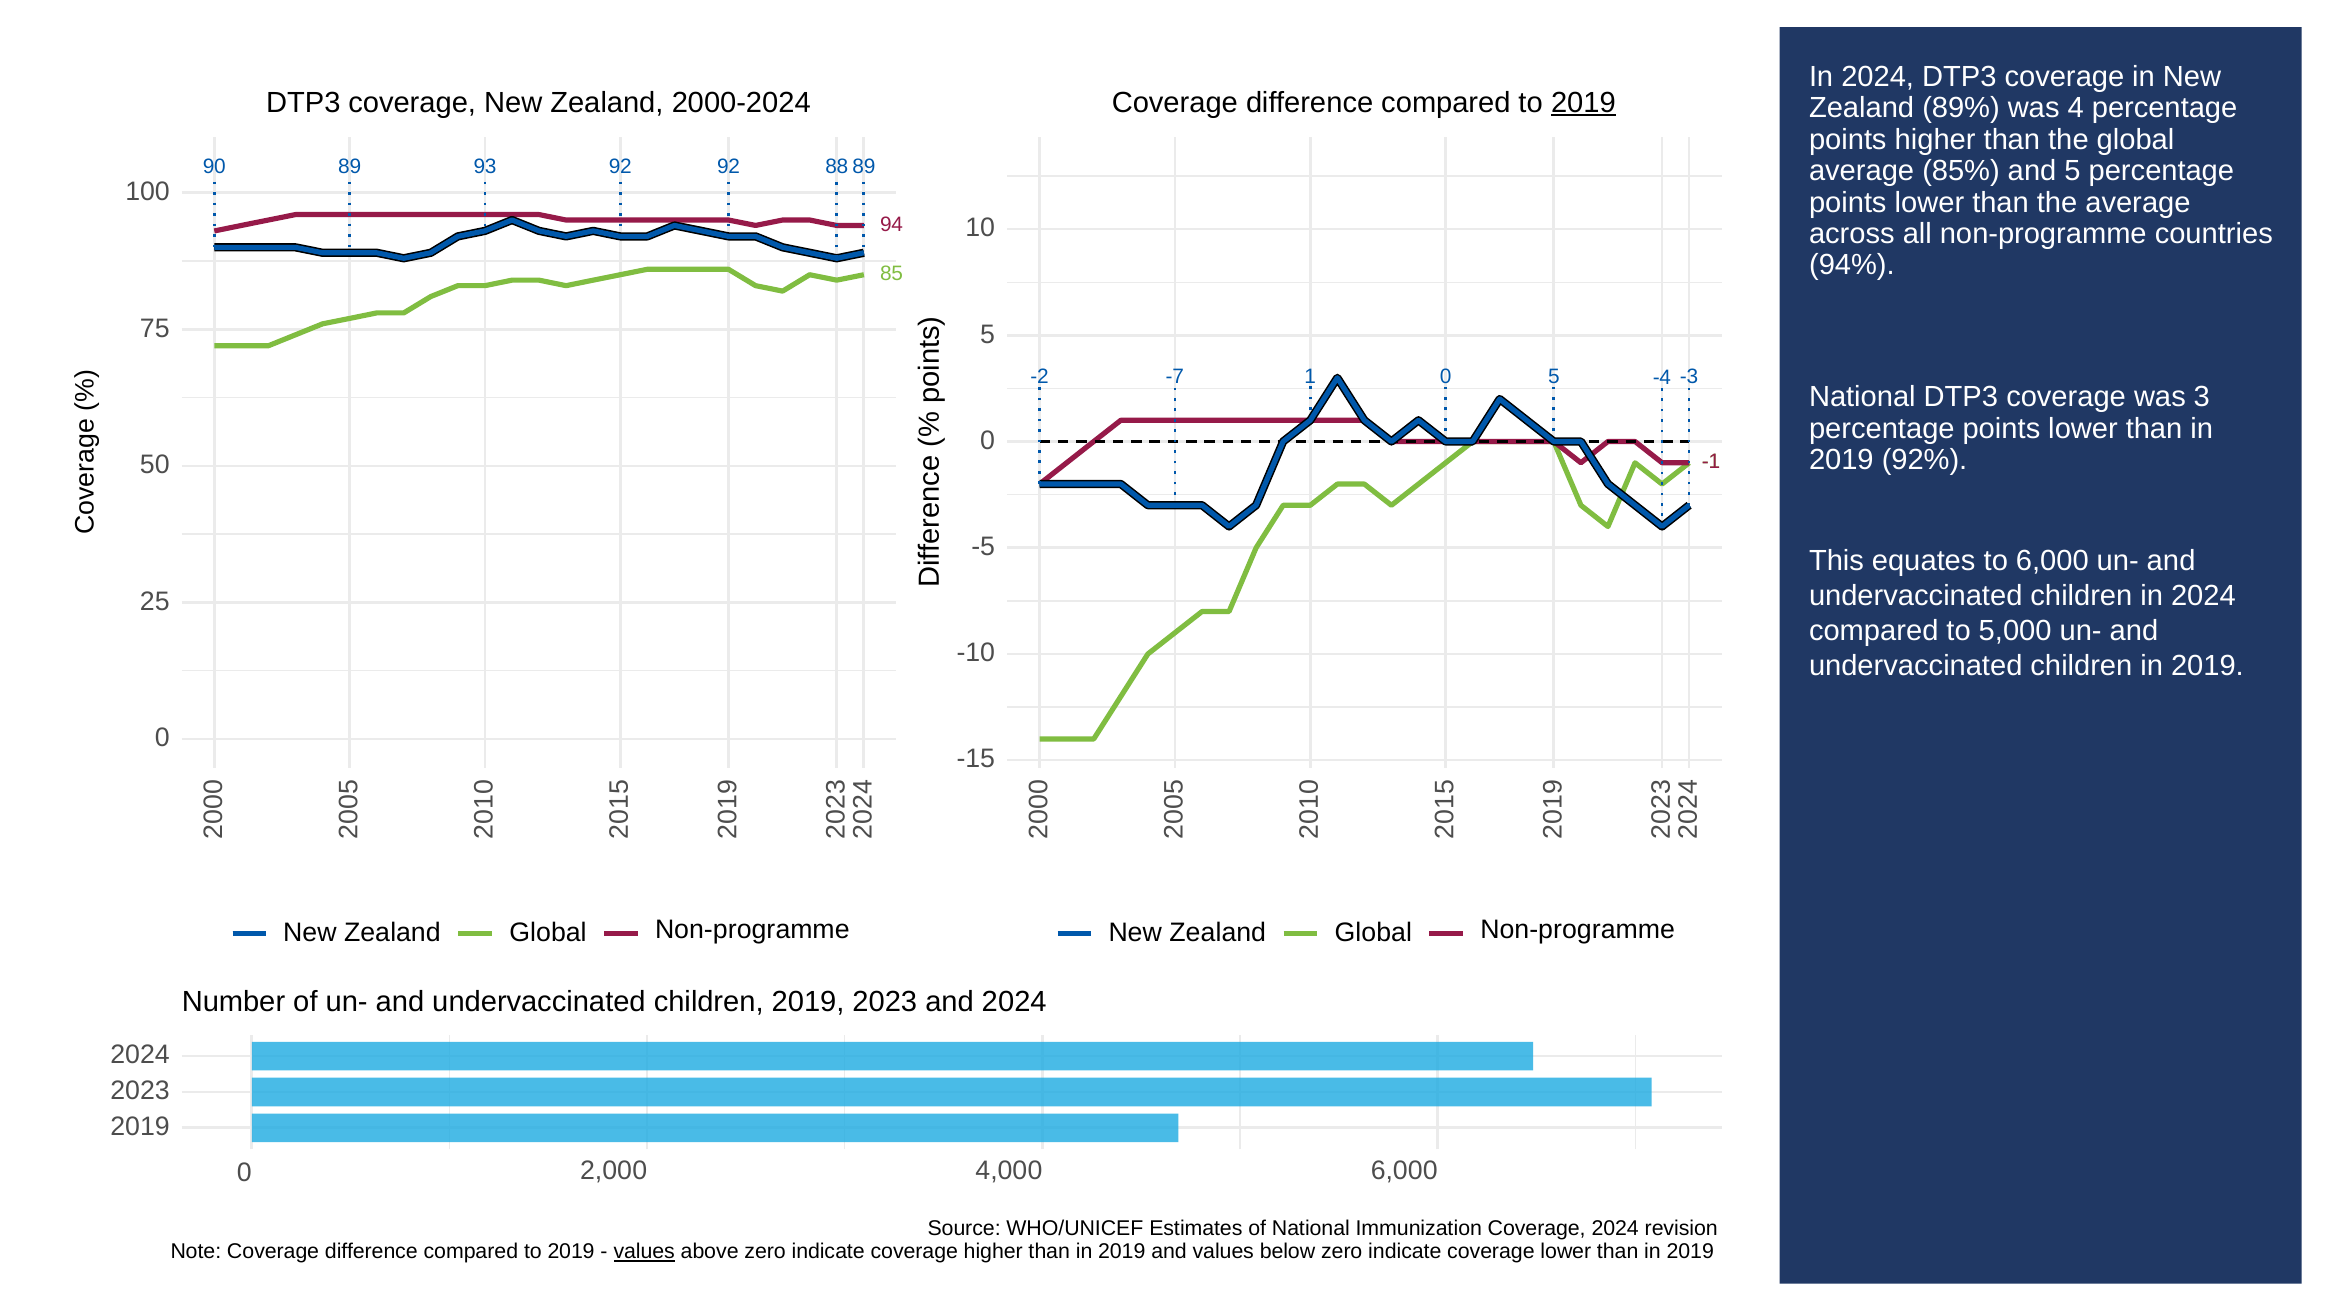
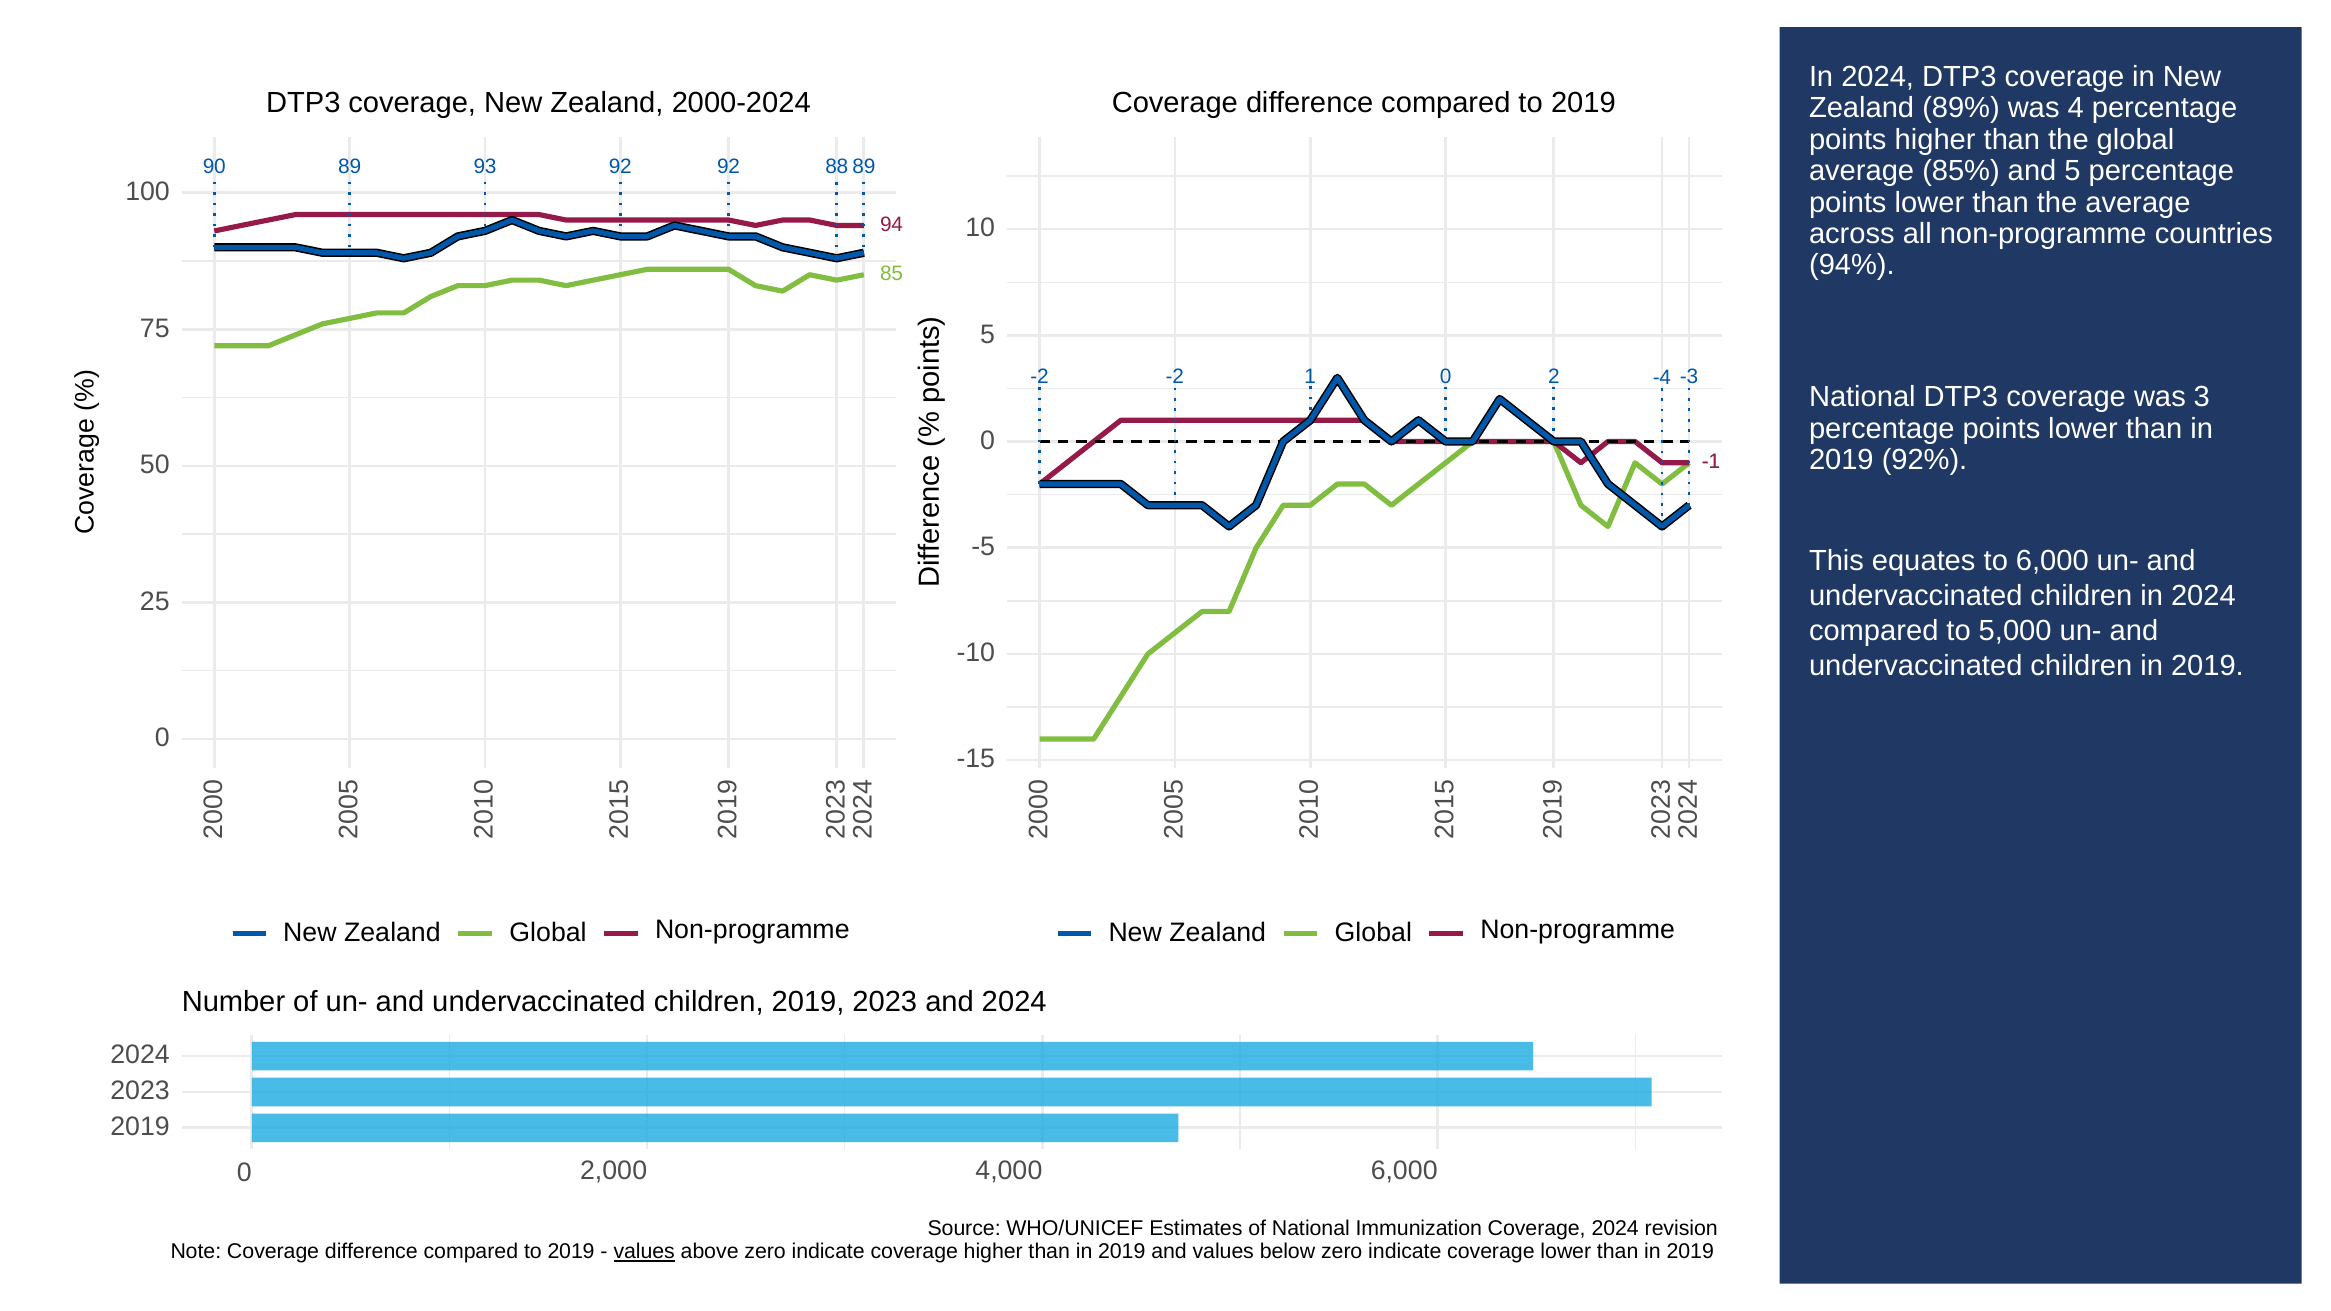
2019 underline: present -> none (1583, 103)
-2 -7: -7 -> -2 (1175, 377)
5: 5 -> 2 (1554, 377)
